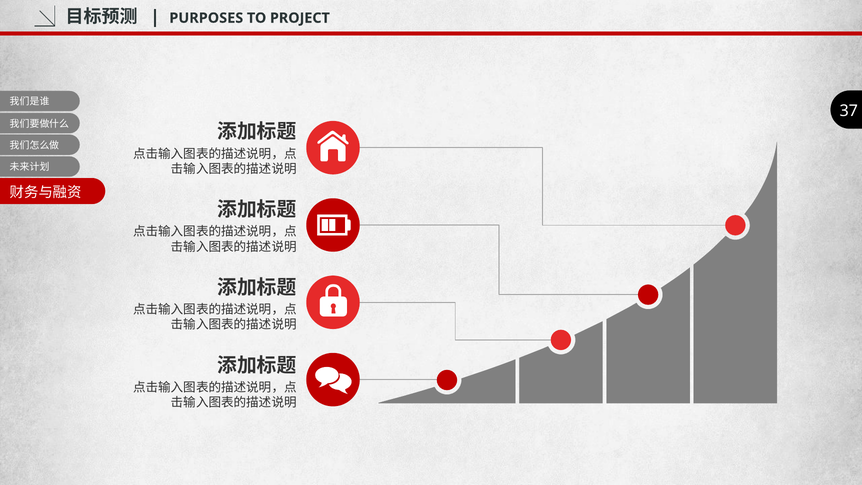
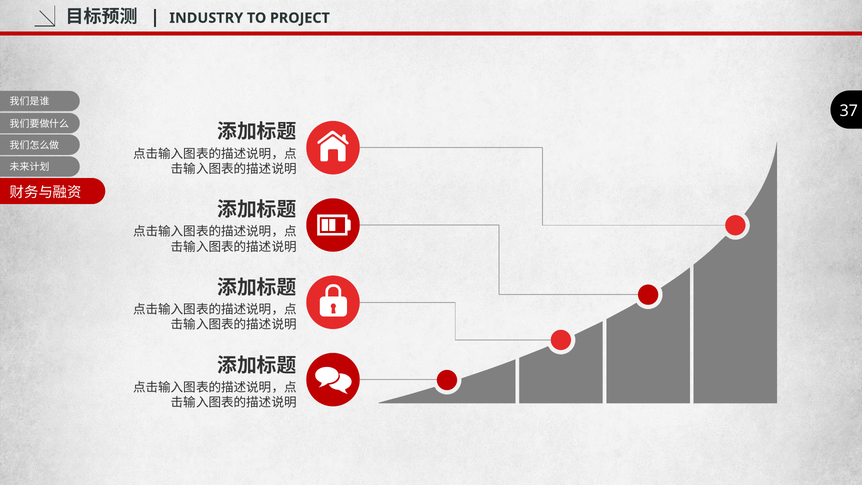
PURPOSES: PURPOSES -> INDUSTRY (206, 18)
